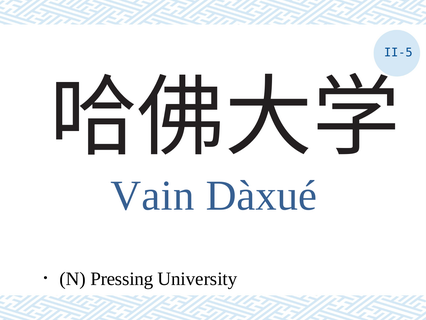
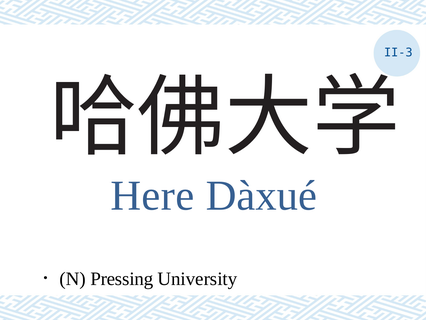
II-5: II-5 -> II-3 (398, 53)
Vain: Vain -> Here (152, 195)
